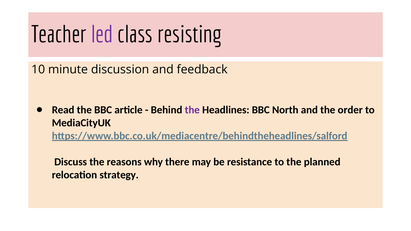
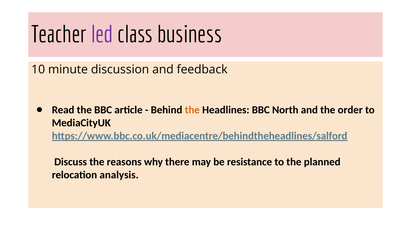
resisting: resisting -> business (190, 34)
the colour: purple -> orange (192, 110)
strategy: strategy -> analysis (119, 175)
